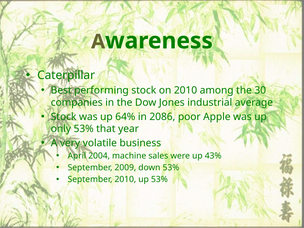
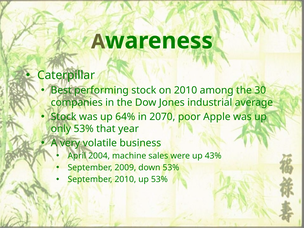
2086: 2086 -> 2070 (162, 117)
